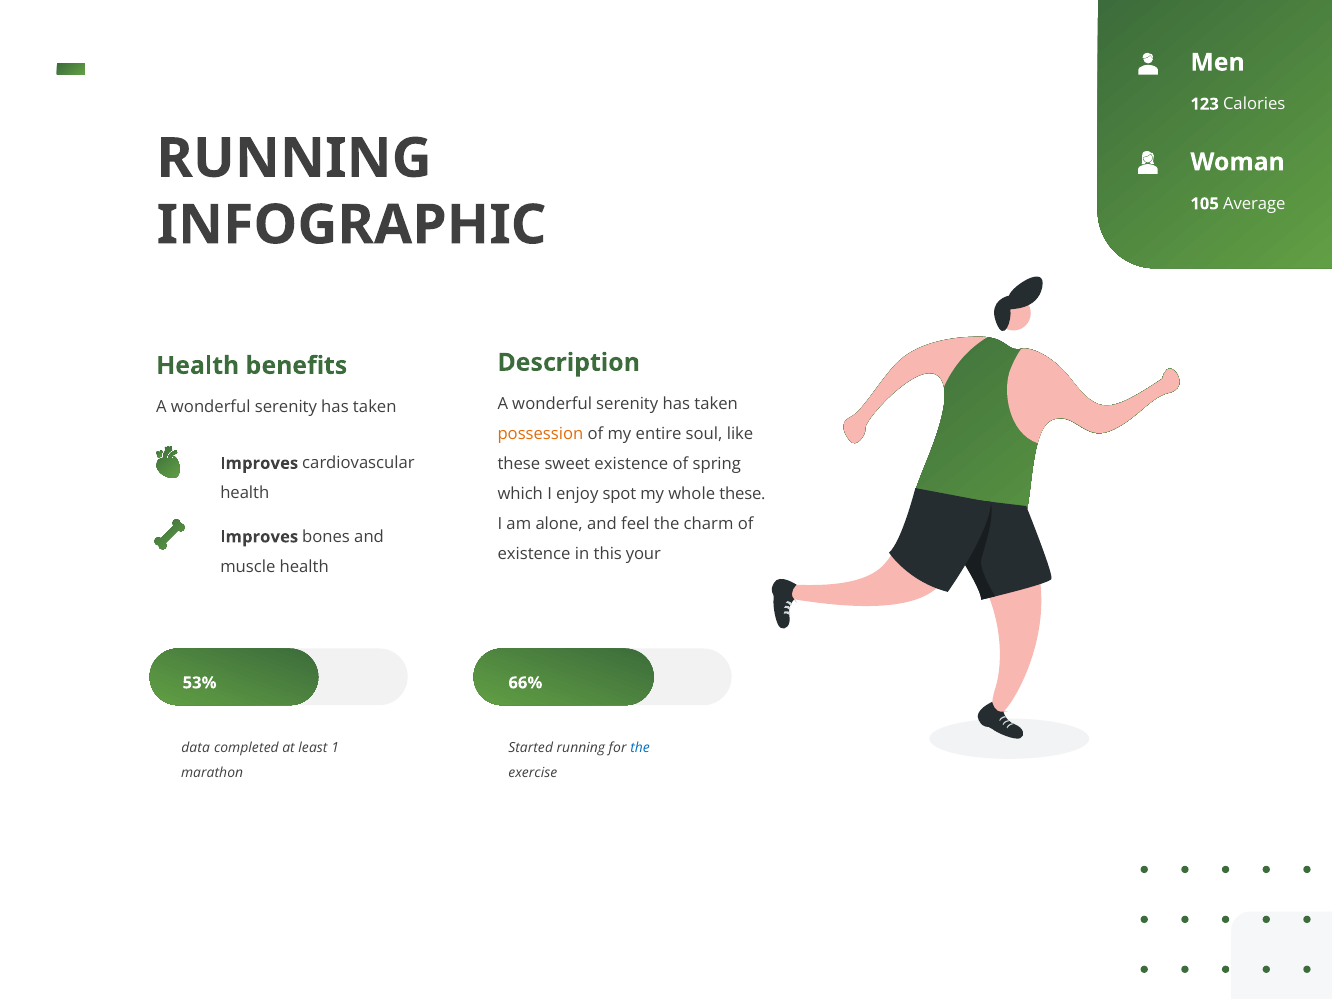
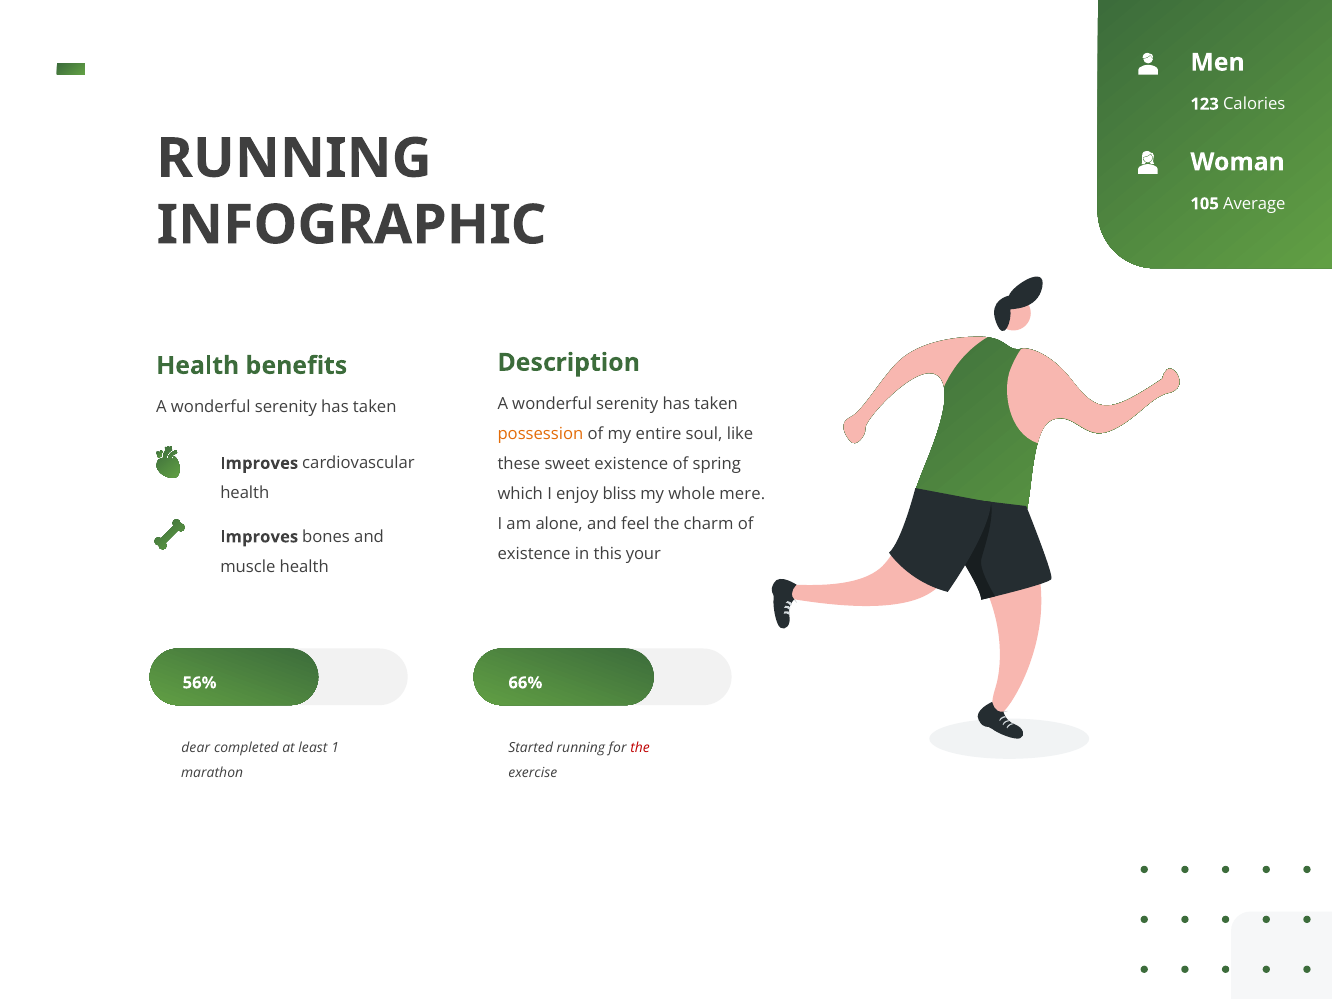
spot: spot -> bliss (619, 494)
whole these: these -> mere (742, 494)
53%: 53% -> 56% (200, 683)
data: data -> dear (196, 748)
the colour: blue -> red (640, 748)
